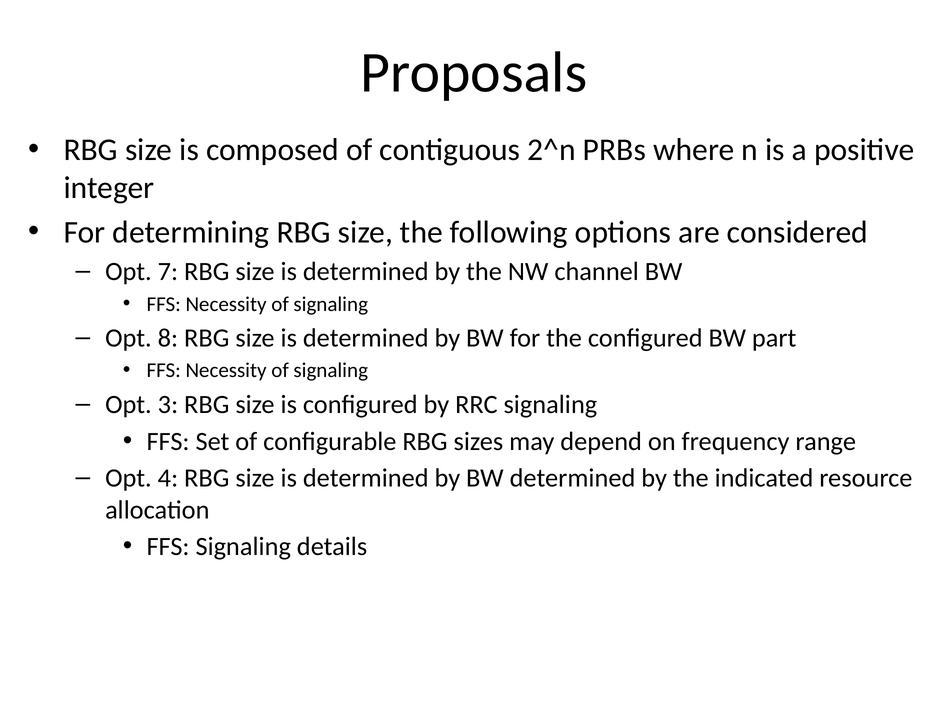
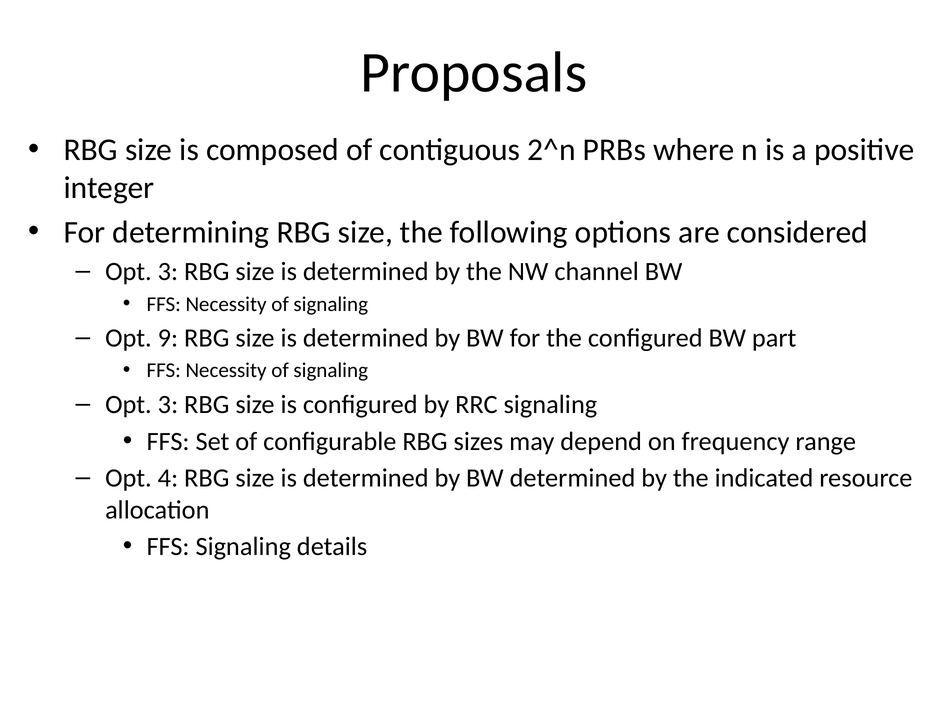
7: 7 -> 3 (168, 272)
8: 8 -> 9 (168, 338)
